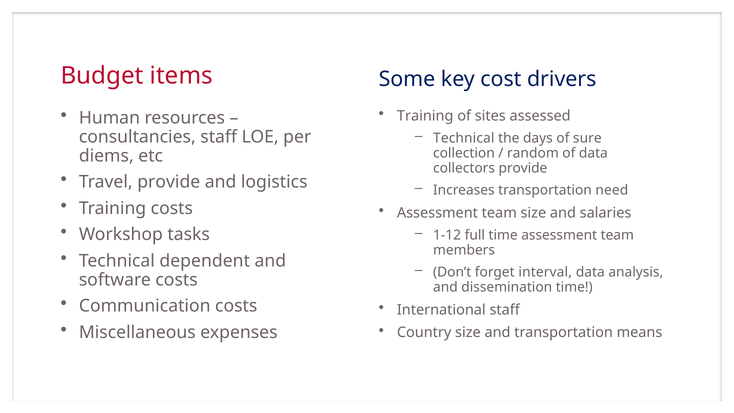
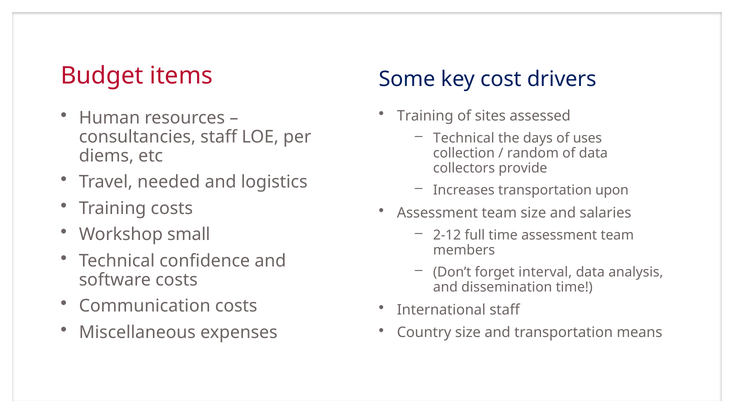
sure: sure -> uses (587, 138)
Travel provide: provide -> needed (169, 182)
need: need -> upon (612, 190)
tasks: tasks -> small (189, 235)
1-12: 1-12 -> 2-12 (447, 235)
dependent: dependent -> confidence (205, 261)
